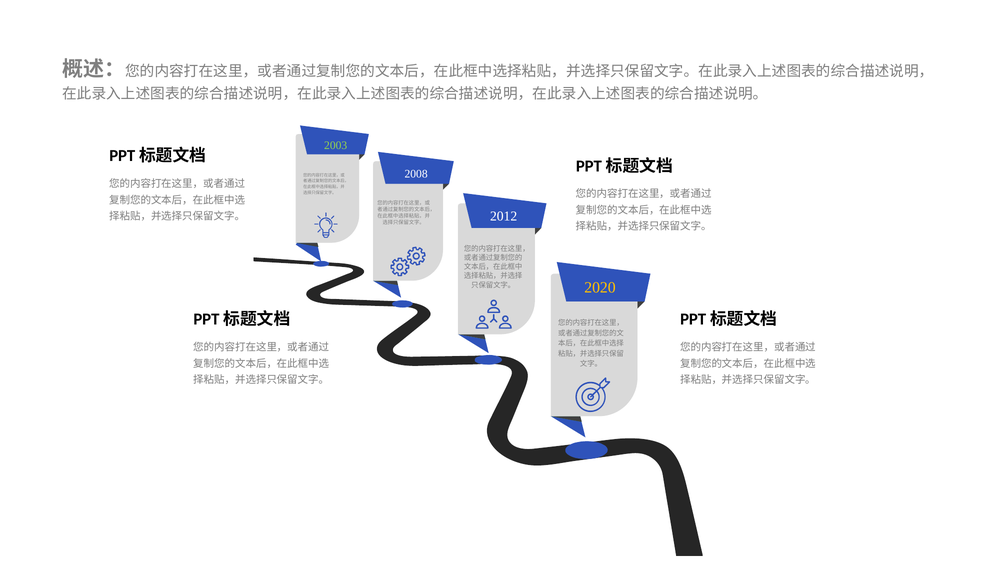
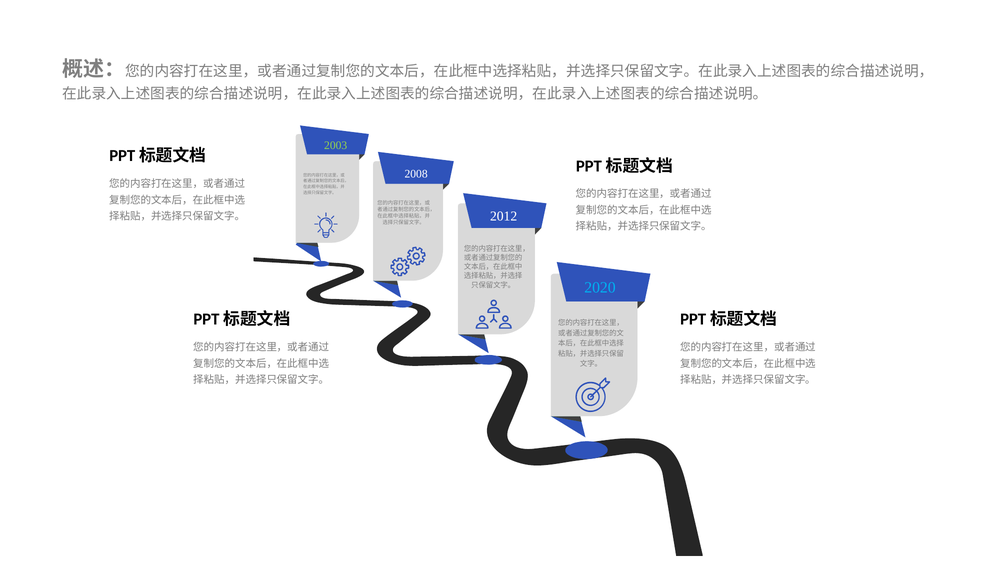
2020 colour: yellow -> light blue (600, 287)
